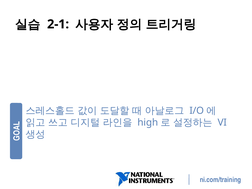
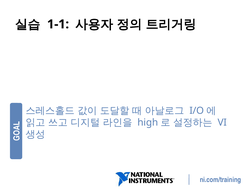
2-1: 2-1 -> 1-1 (58, 24)
